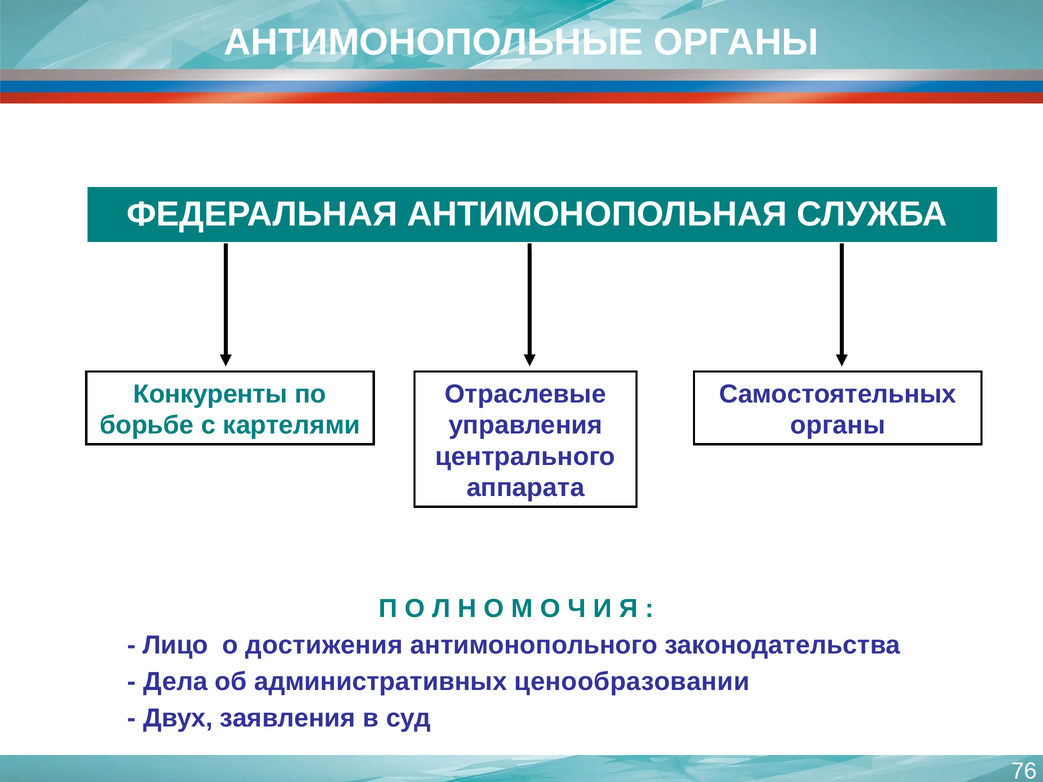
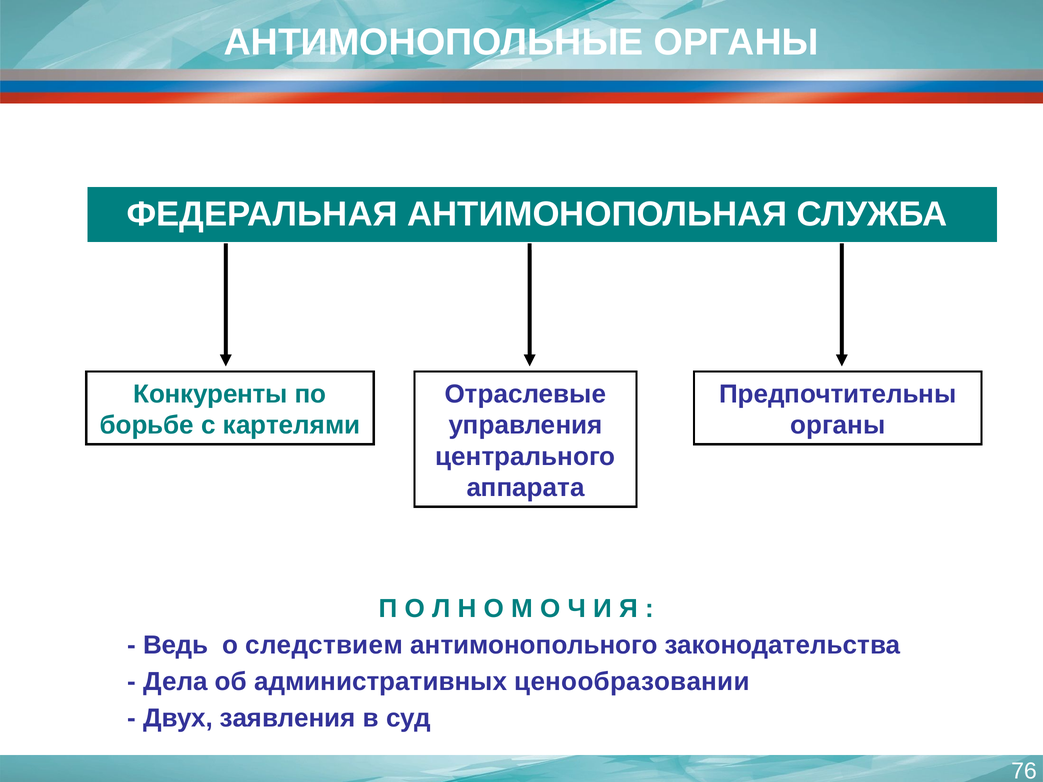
Самостоятельных: Самостоятельных -> Предпочтительны (838, 394)
Лицо: Лицо -> Ведь (176, 645)
достижения: достижения -> следствием (324, 645)
